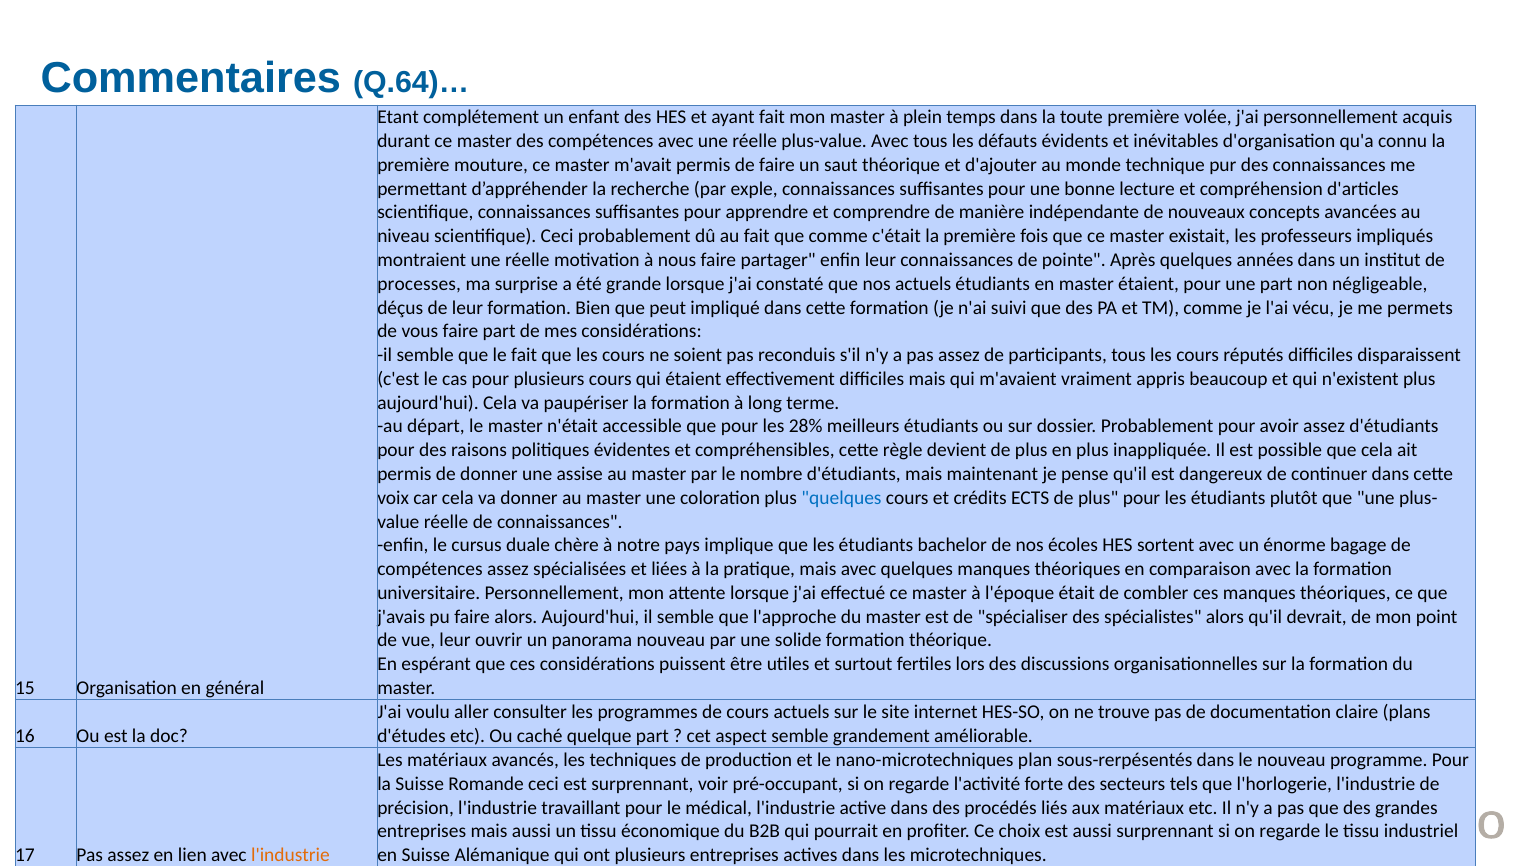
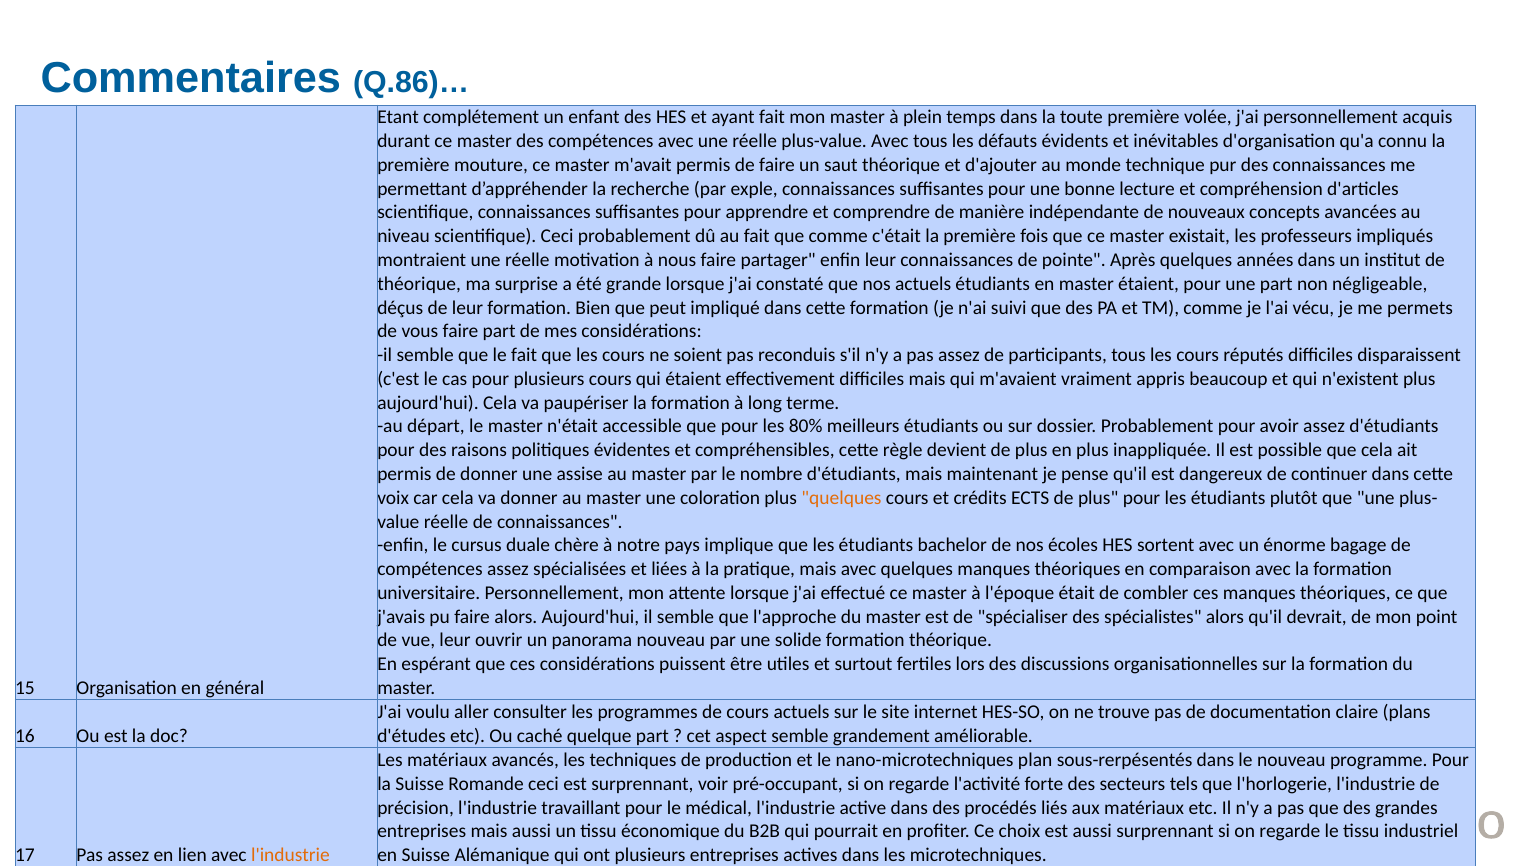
Q.64)…: Q.64)… -> Q.86)… (411, 83)
processes: processes -> théorique (419, 284)
28%: 28% -> 80% (806, 427)
quelques colour: blue -> orange (842, 498)
